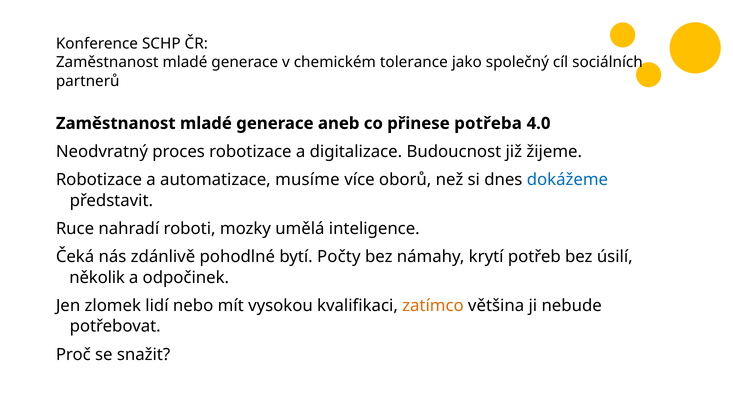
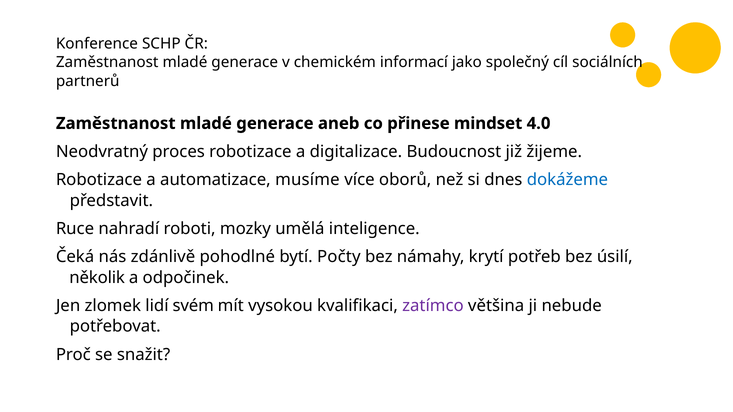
tolerance: tolerance -> informací (414, 62)
potřeba: potřeba -> mindset (488, 123)
nebo: nebo -> svém (193, 306)
zatímco colour: orange -> purple (433, 306)
